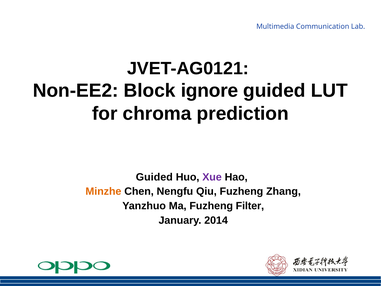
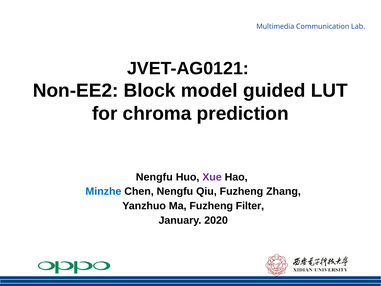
ignore: ignore -> model (209, 91)
Guided: Guided -> Nengfu (154, 177)
Minzhe colour: orange -> blue (103, 191)
2014: 2014 -> 2020 (216, 220)
